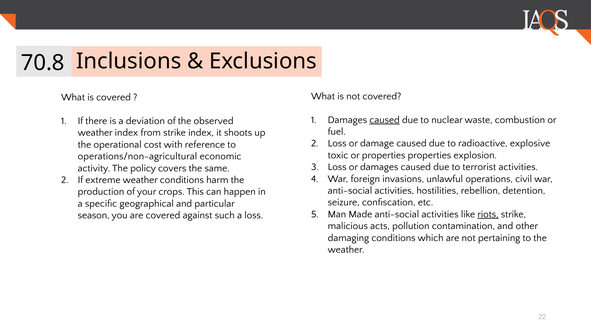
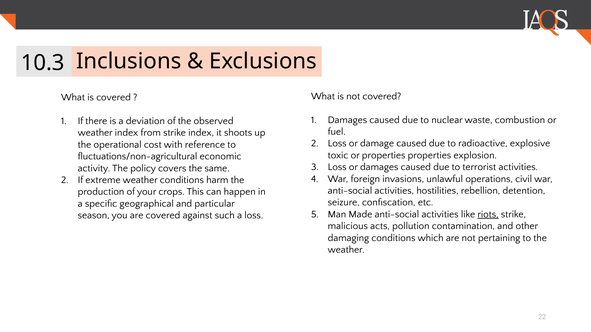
70.8: 70.8 -> 10.3 (43, 63)
caused underline: present -> none (385, 120)
operations/non-agricultural: operations/non-agricultural -> fluctuations/non-agricultural (138, 157)
